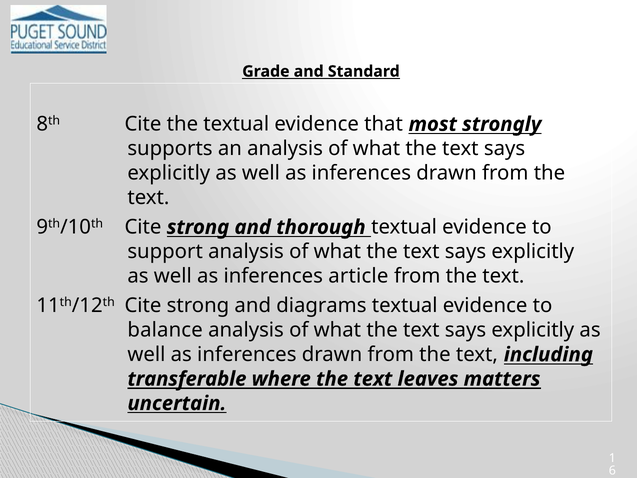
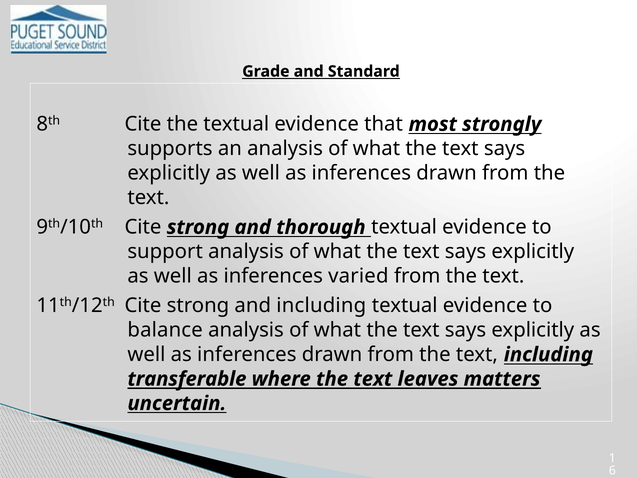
article: article -> varied (358, 276)
and diagrams: diagrams -> including (321, 306)
